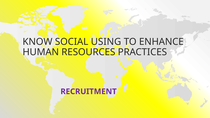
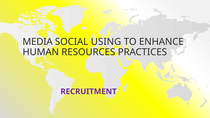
KNOW: KNOW -> MEDIA (38, 42)
